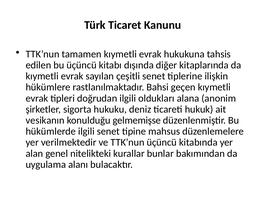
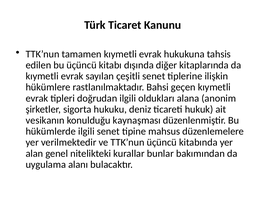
gelmemişse: gelmemişse -> kaynaşması (137, 120)
